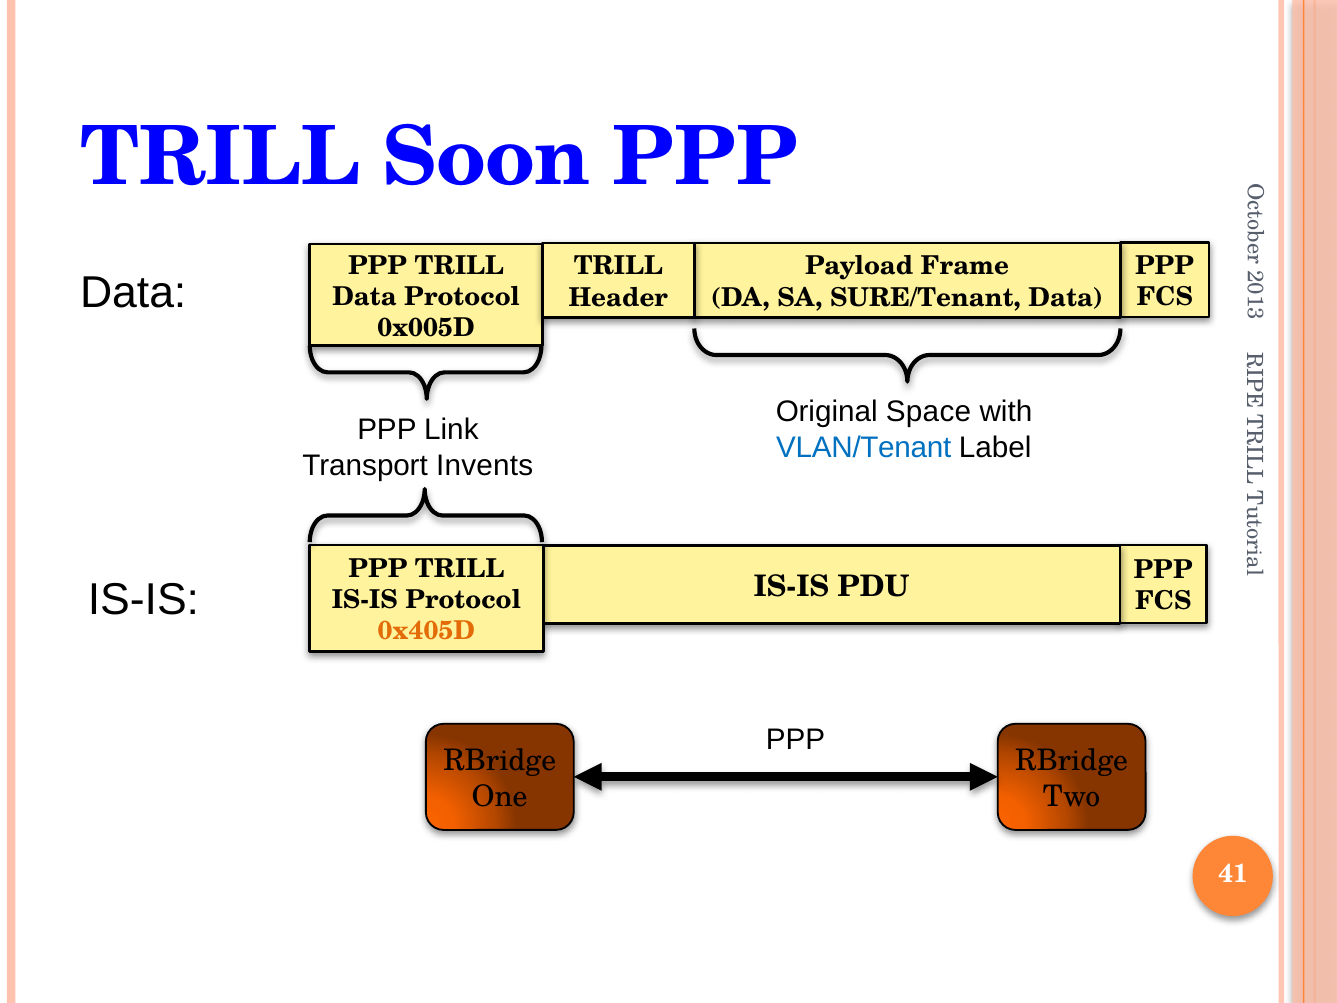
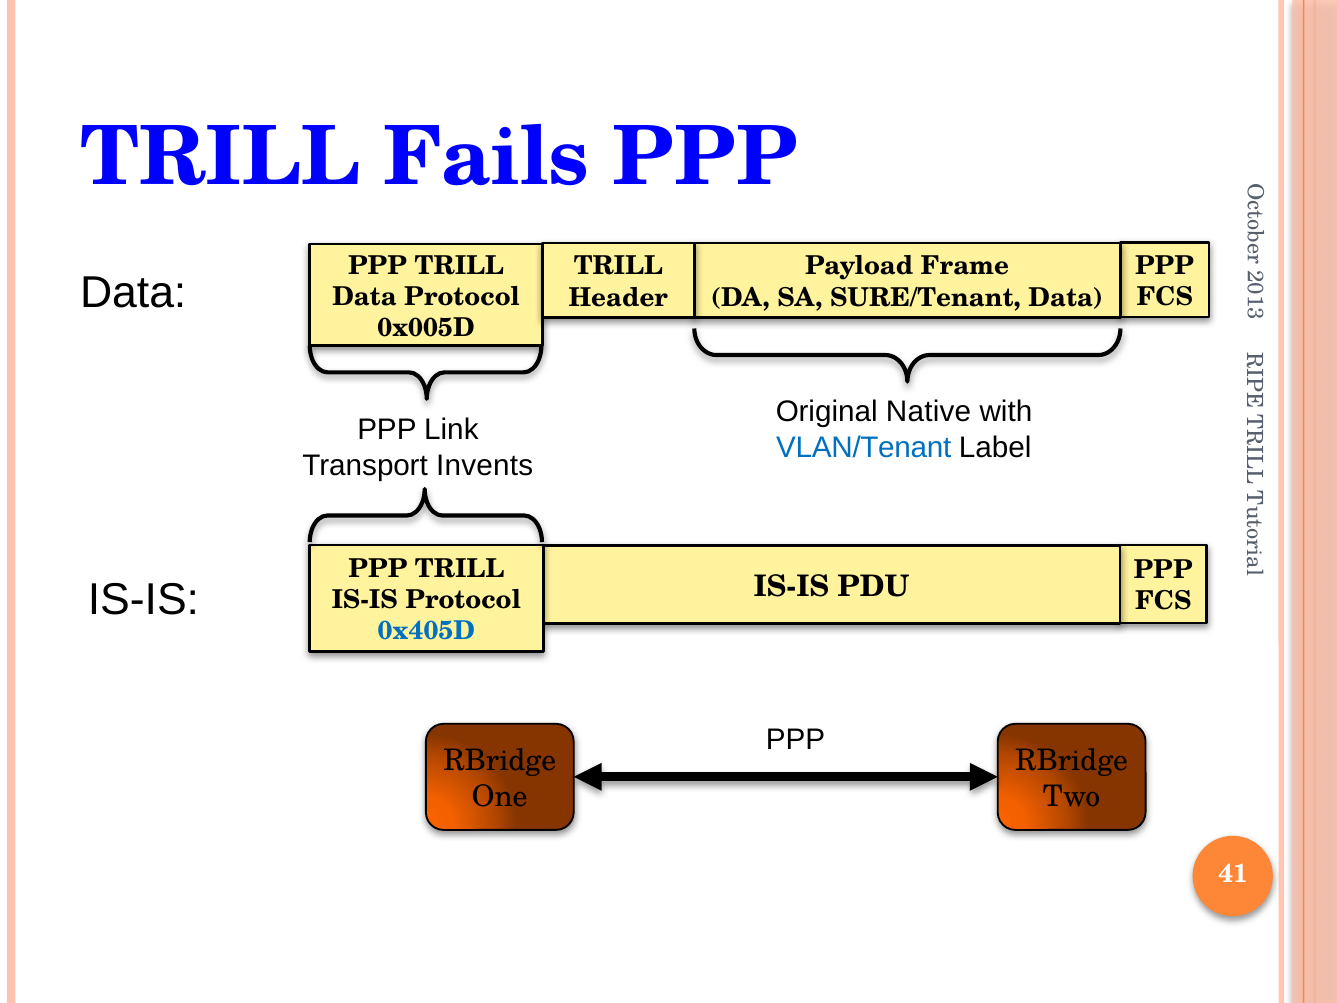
Soon: Soon -> Fails (486, 157)
Space: Space -> Native (929, 412)
0x405D colour: orange -> blue (426, 631)
